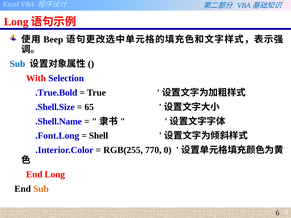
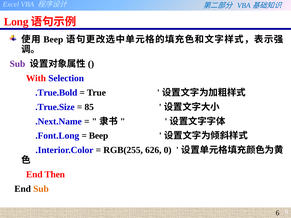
Sub colour: blue -> purple (17, 64)
.Shell.Size: .Shell.Size -> .True.Size (55, 107)
65: 65 -> 85 (89, 107)
.Shell.Name: .Shell.Name -> .Next.Name (59, 121)
Shell: Shell -> Beep (99, 136)
770: 770 -> 626 (153, 150)
End Long: Long -> Then (55, 175)
